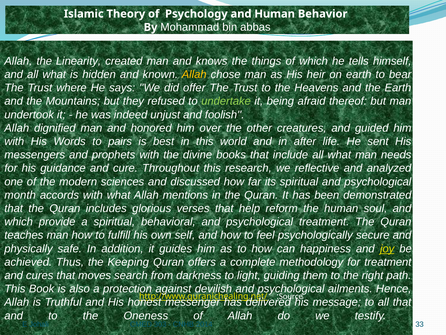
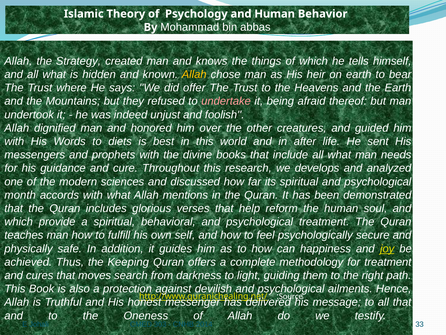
Linearity: Linearity -> Strategy (78, 61)
undertake colour: light green -> pink (226, 101)
pairs: pairs -> diets (120, 141)
reflective: reflective -> develops (317, 168)
